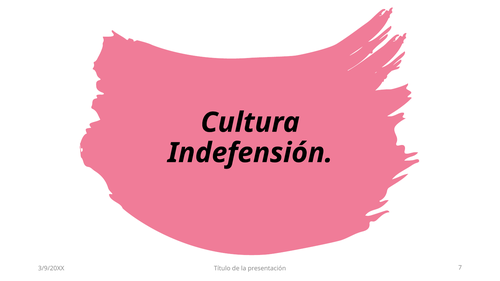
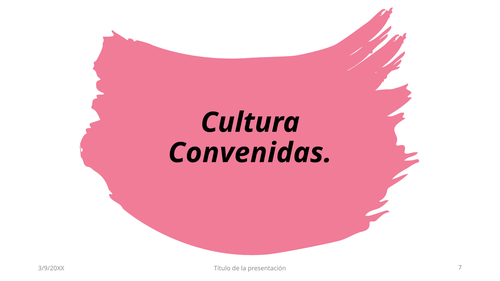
Indefensión: Indefensión -> Convenidas (250, 153)
